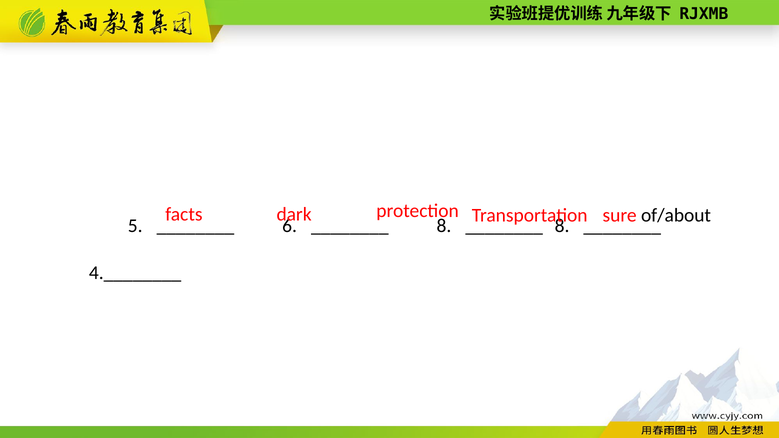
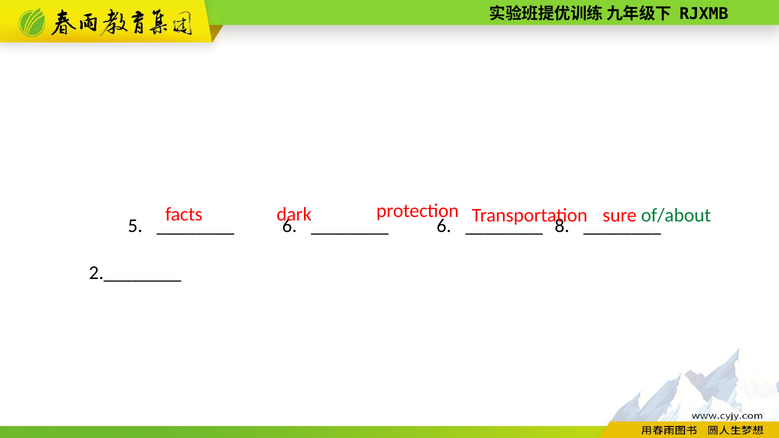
of/about colour: black -> green (676, 215)
8: 8 -> 6 (444, 226)
4.________: 4.________ -> 2.________ (135, 273)
